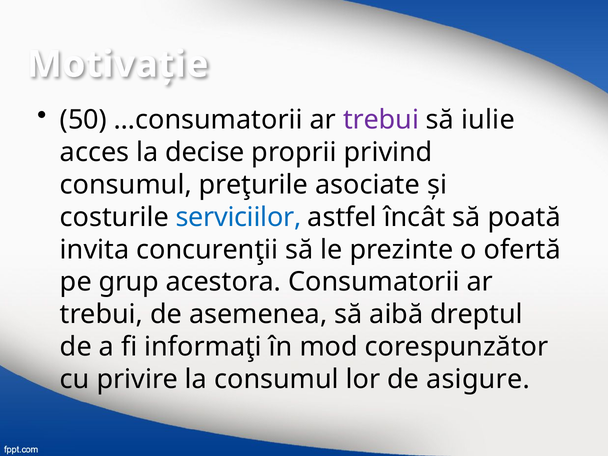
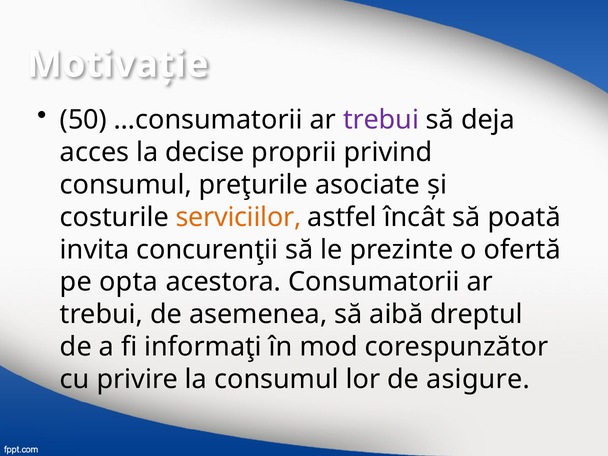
iulie: iulie -> deja (488, 120)
serviciilor colour: blue -> orange (238, 217)
grup: grup -> opta (129, 282)
